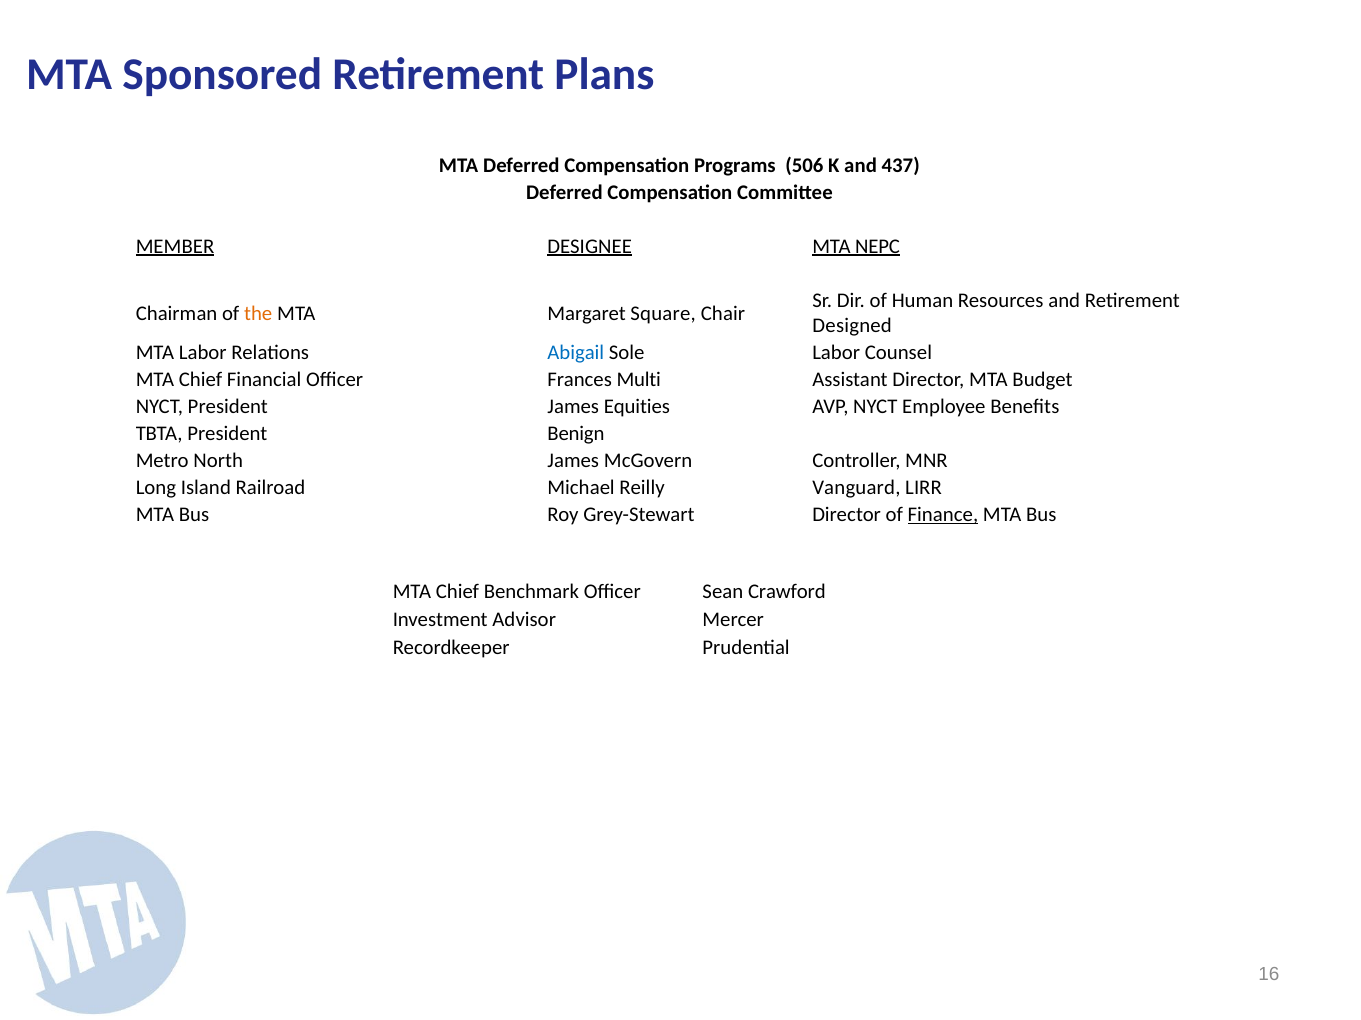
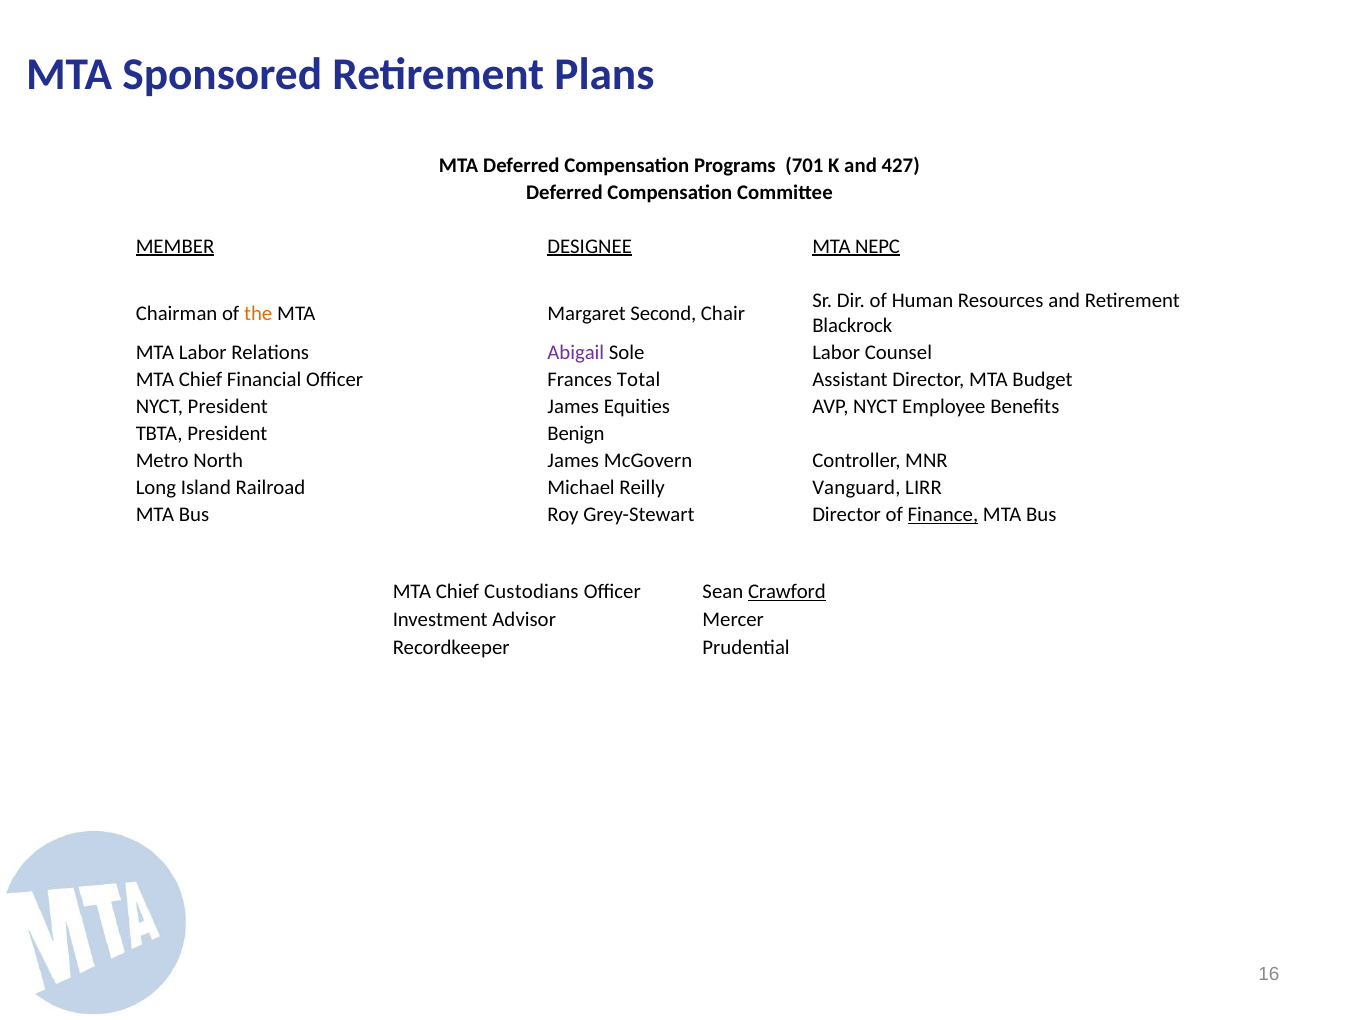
506: 506 -> 701 (804, 166)
437: 437 -> 427 (901, 166)
Square: Square -> Second (663, 313)
Designed: Designed -> Blackrock (852, 326)
Abigail colour: blue -> purple (576, 353)
Multi: Multi -> Total (639, 380)
Benchmark: Benchmark -> Custodians (531, 592)
Crawford underline: none -> present (787, 592)
